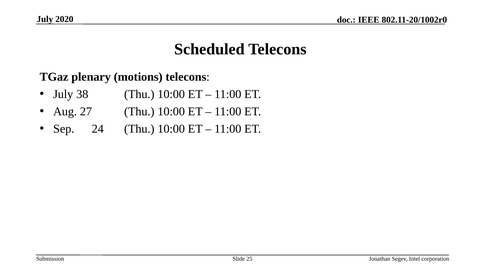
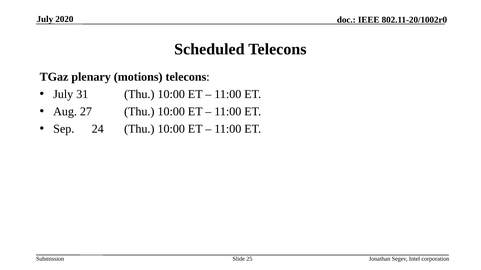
38: 38 -> 31 (82, 94)
